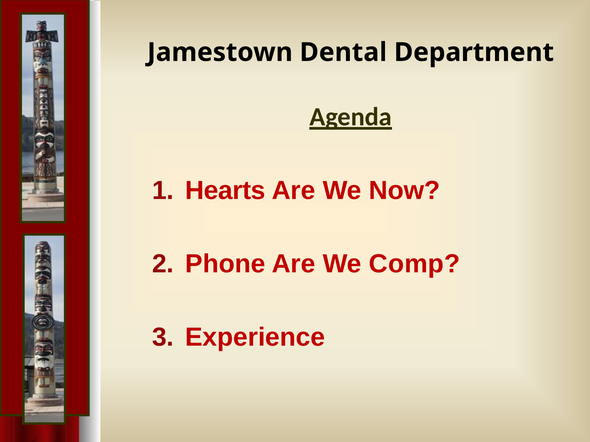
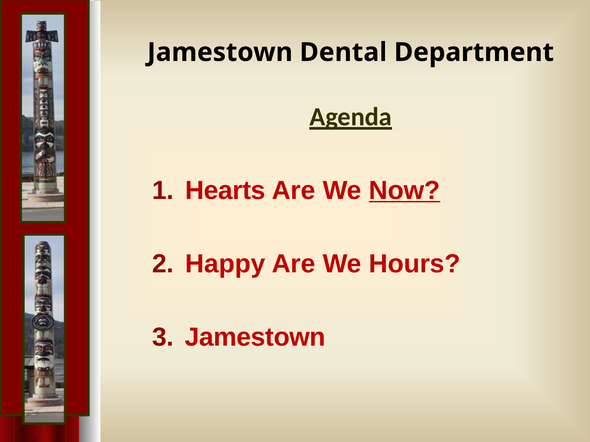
Now underline: none -> present (405, 191)
Phone: Phone -> Happy (225, 264)
Comp: Comp -> Hours (415, 264)
Experience: Experience -> Jamestown (255, 337)
